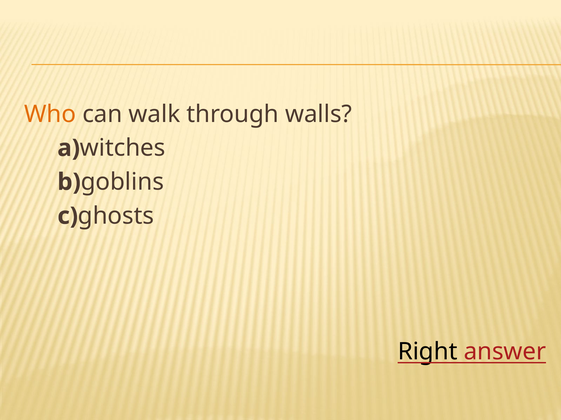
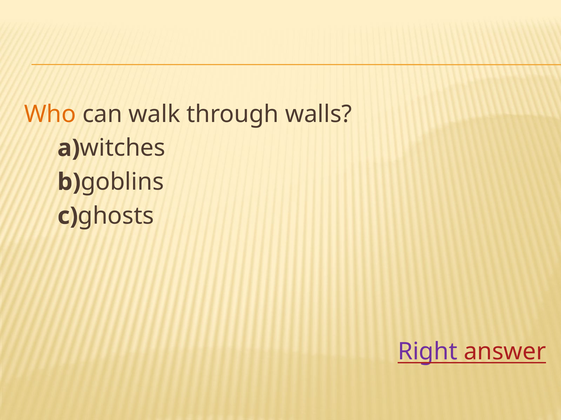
Right colour: black -> purple (428, 352)
